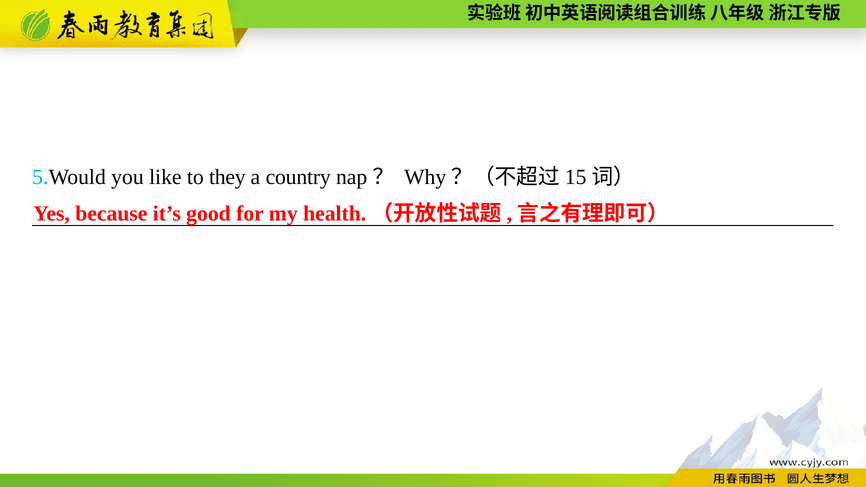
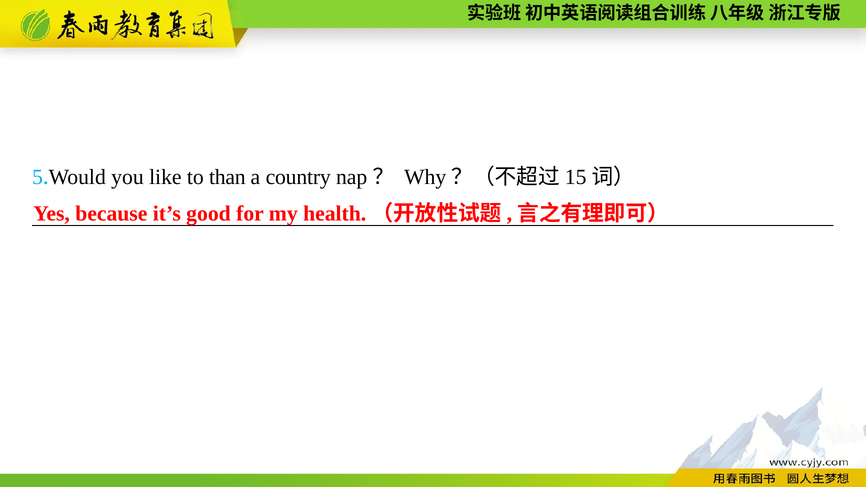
they: they -> than (227, 177)
